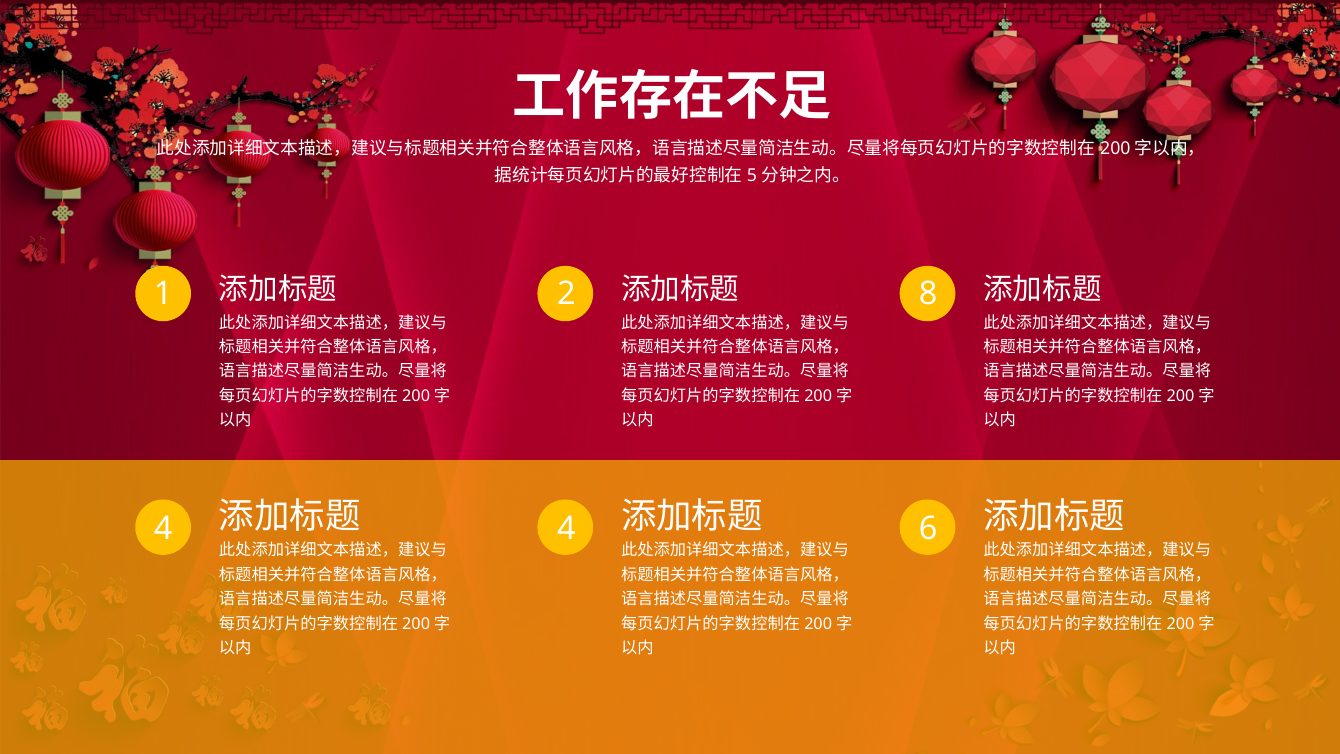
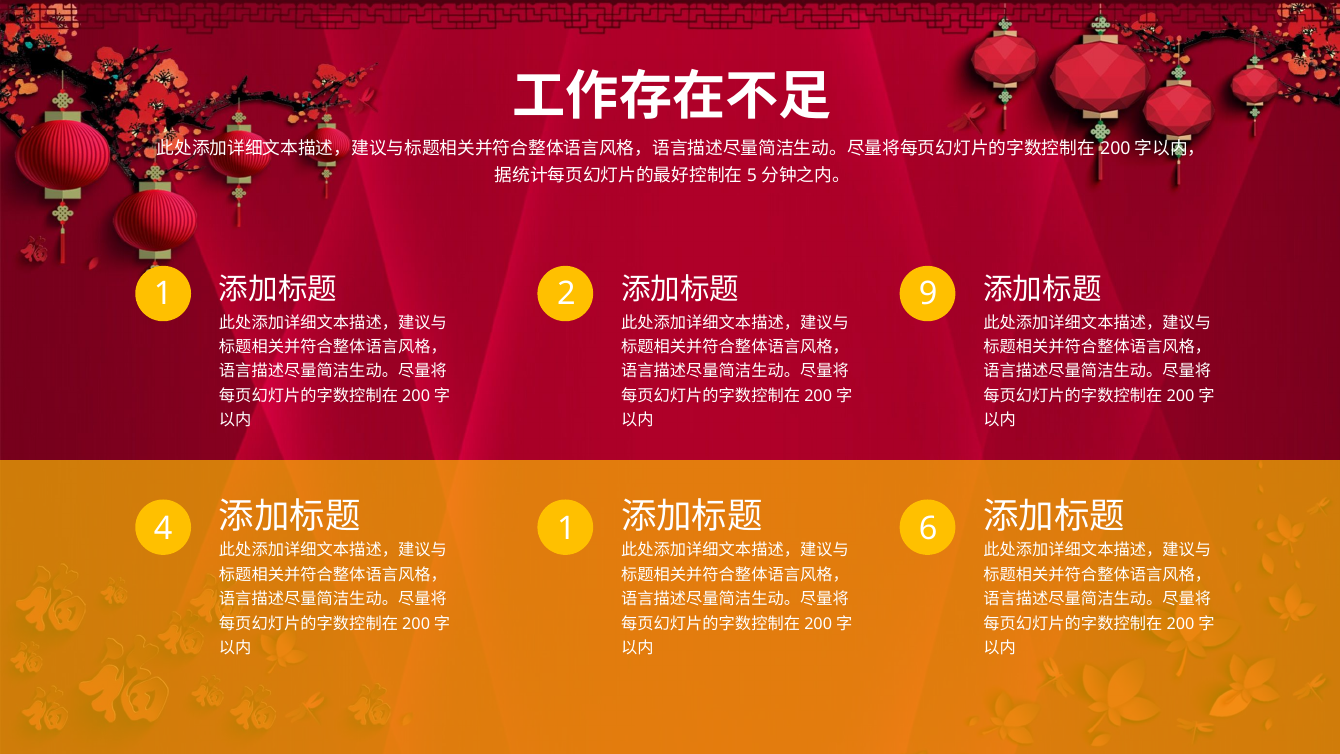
8: 8 -> 9 (928, 294)
4 4: 4 -> 1 (567, 528)
